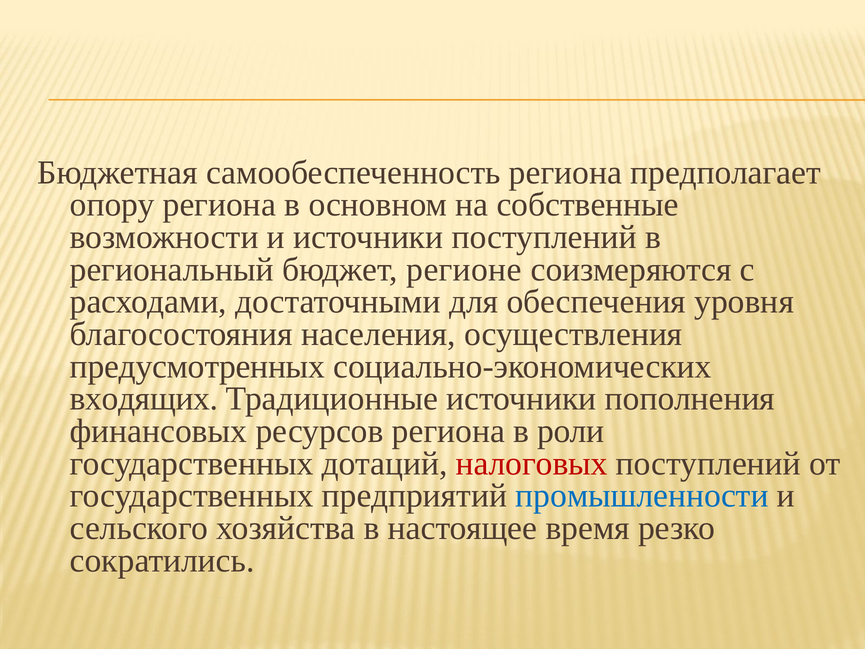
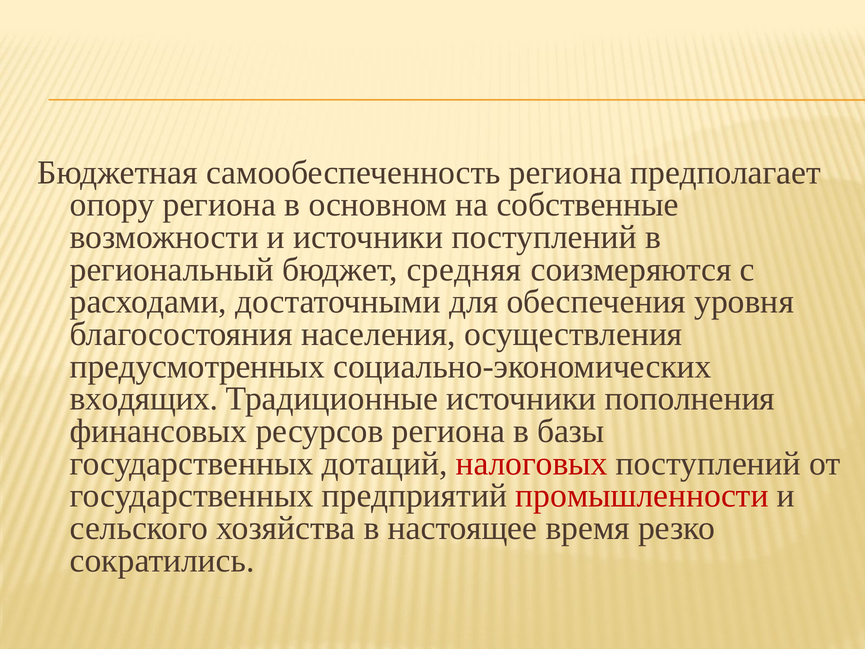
регионе: регионе -> средняя (464, 269)
роли: роли -> базы (571, 431)
промышленности colour: blue -> red (642, 496)
